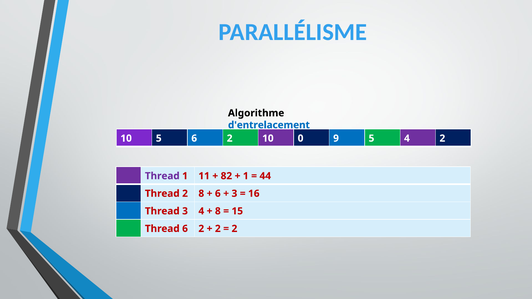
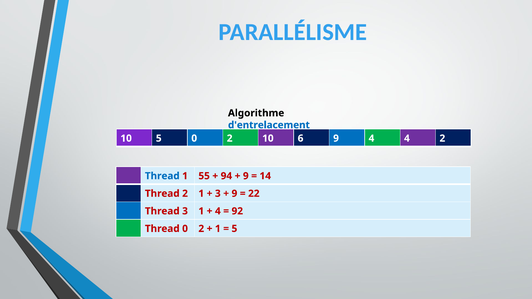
5 6: 6 -> 0 (194, 138)
0: 0 -> 6 (301, 138)
9 5: 5 -> 4 (371, 138)
Thread colour: purple -> blue (162, 176)
11: 11 -> 55 (204, 176)
82: 82 -> 94 (226, 176)
1: 1 -> 9 (246, 176)
44: 44 -> 14 (265, 176)
2 8: 8 -> 1 (201, 194)
6: 6 -> 3 (218, 194)
3: 3 -> 9 (234, 194)
16: 16 -> 22 (254, 194)
3 4: 4 -> 1 (201, 211)
8: 8 -> 4 (218, 211)
15: 15 -> 92 (237, 211)
Thread 6: 6 -> 0 (185, 229)
2: 2 -> 1 (218, 229)
2: 2 -> 5 (234, 229)
